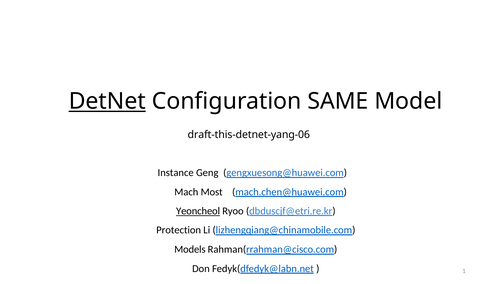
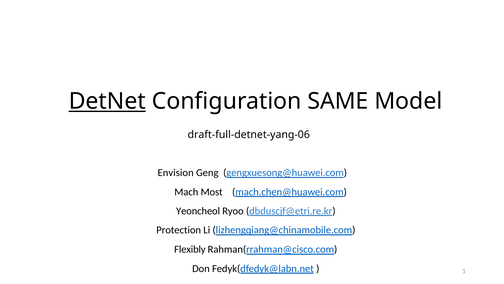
draft-this-detnet-yang-06: draft-this-detnet-yang-06 -> draft-full-detnet-yang-06 (249, 135)
Instance: Instance -> Envision (176, 173)
Yeoncheol underline: present -> none (198, 211)
Models: Models -> Flexibly (190, 249)
